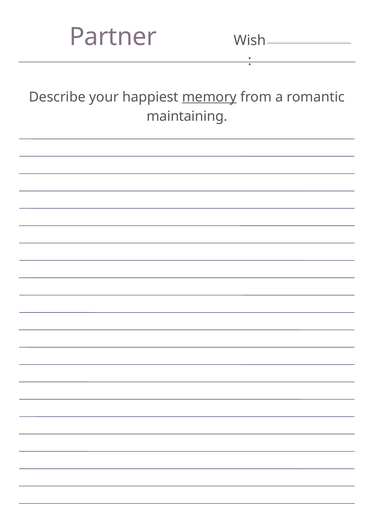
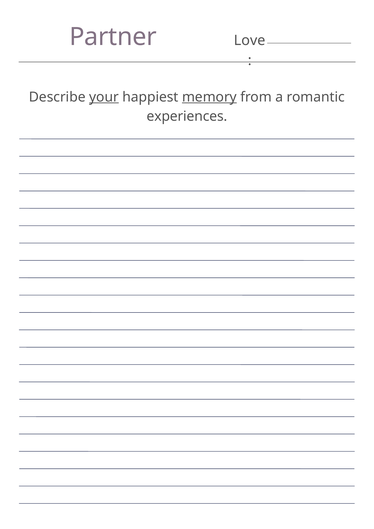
Wish: Wish -> Love (250, 40)
your underline: none -> present (104, 97)
maintaining: maintaining -> experiences (187, 116)
